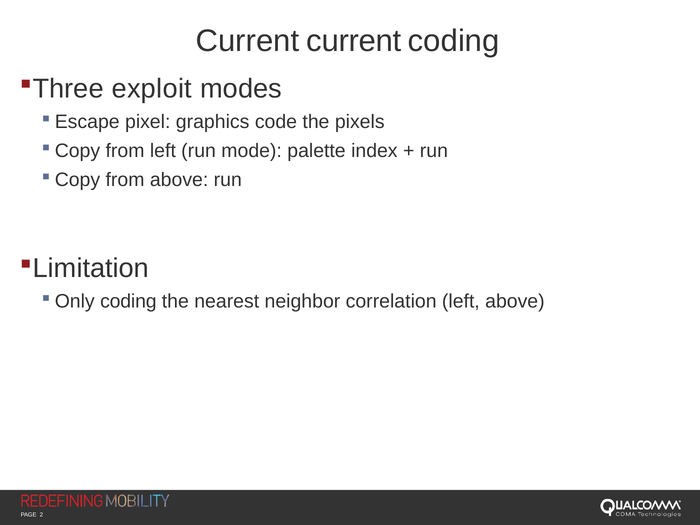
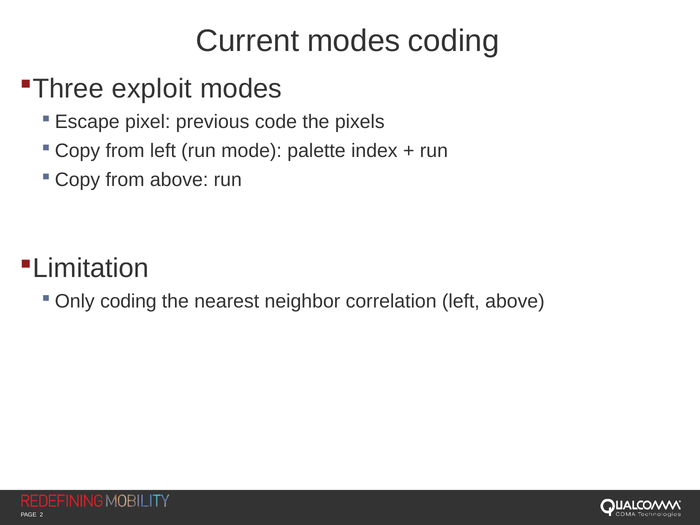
Current current: current -> modes (354, 41)
graphics: graphics -> previous (213, 122)
